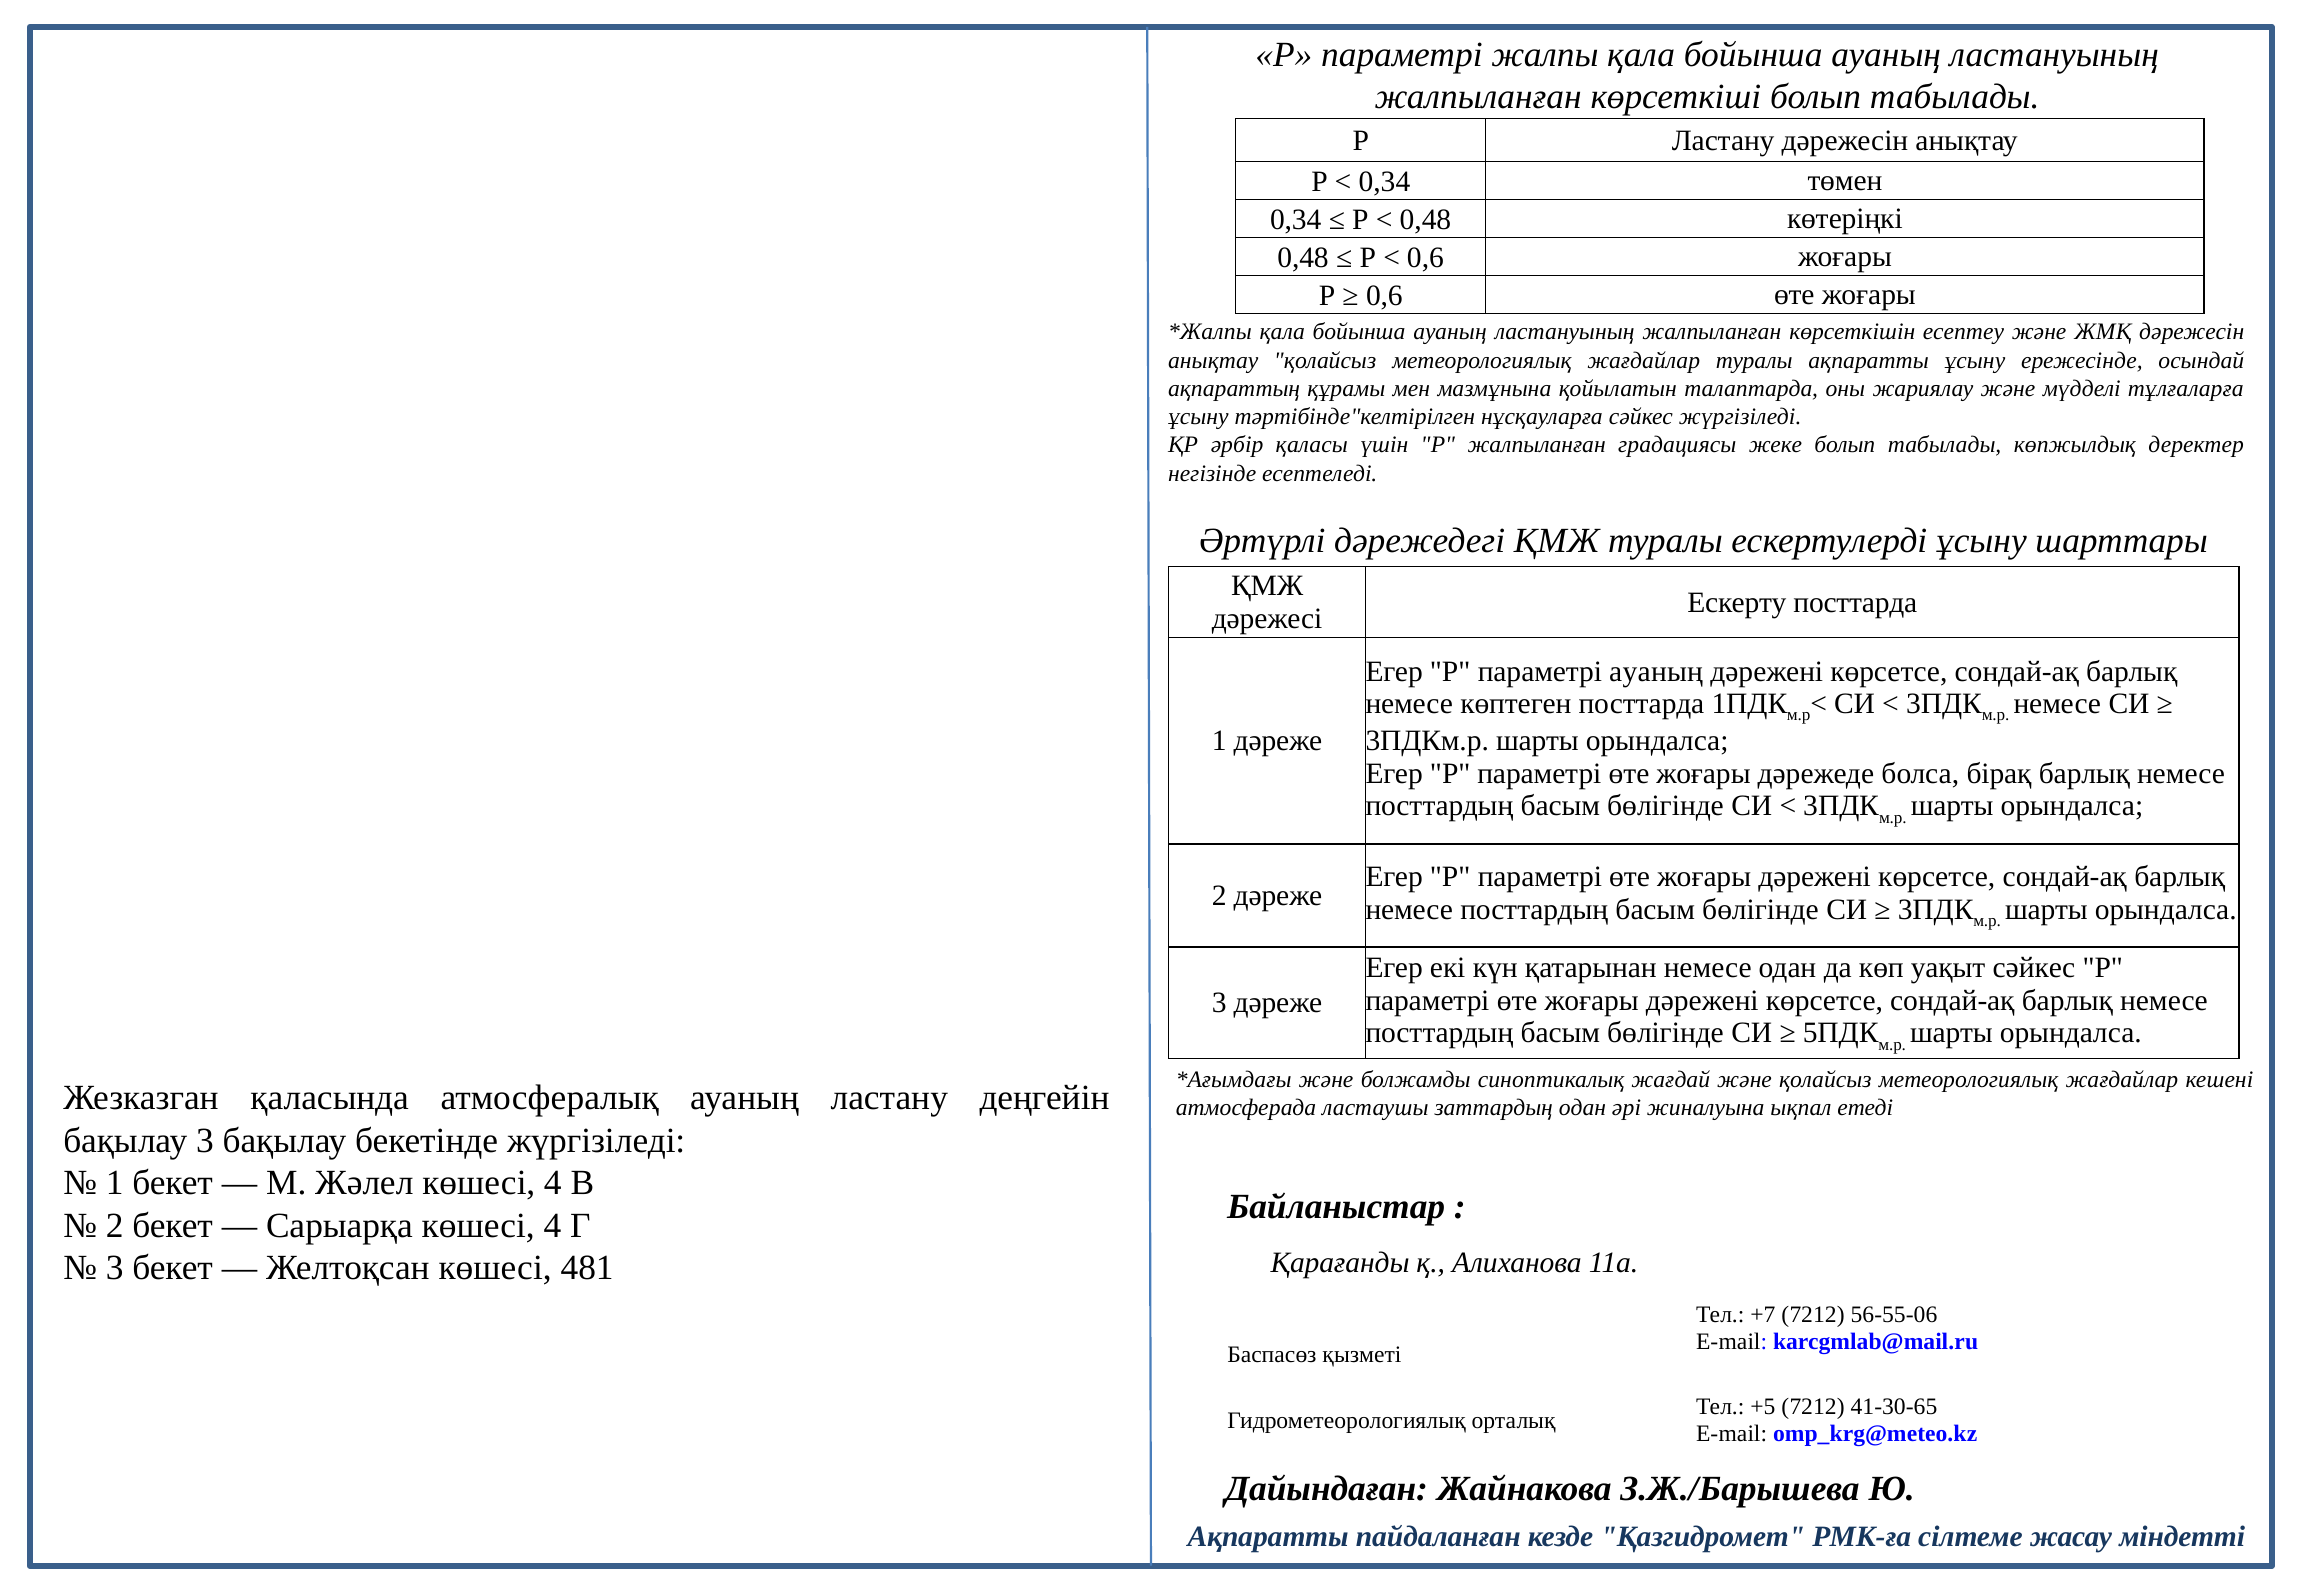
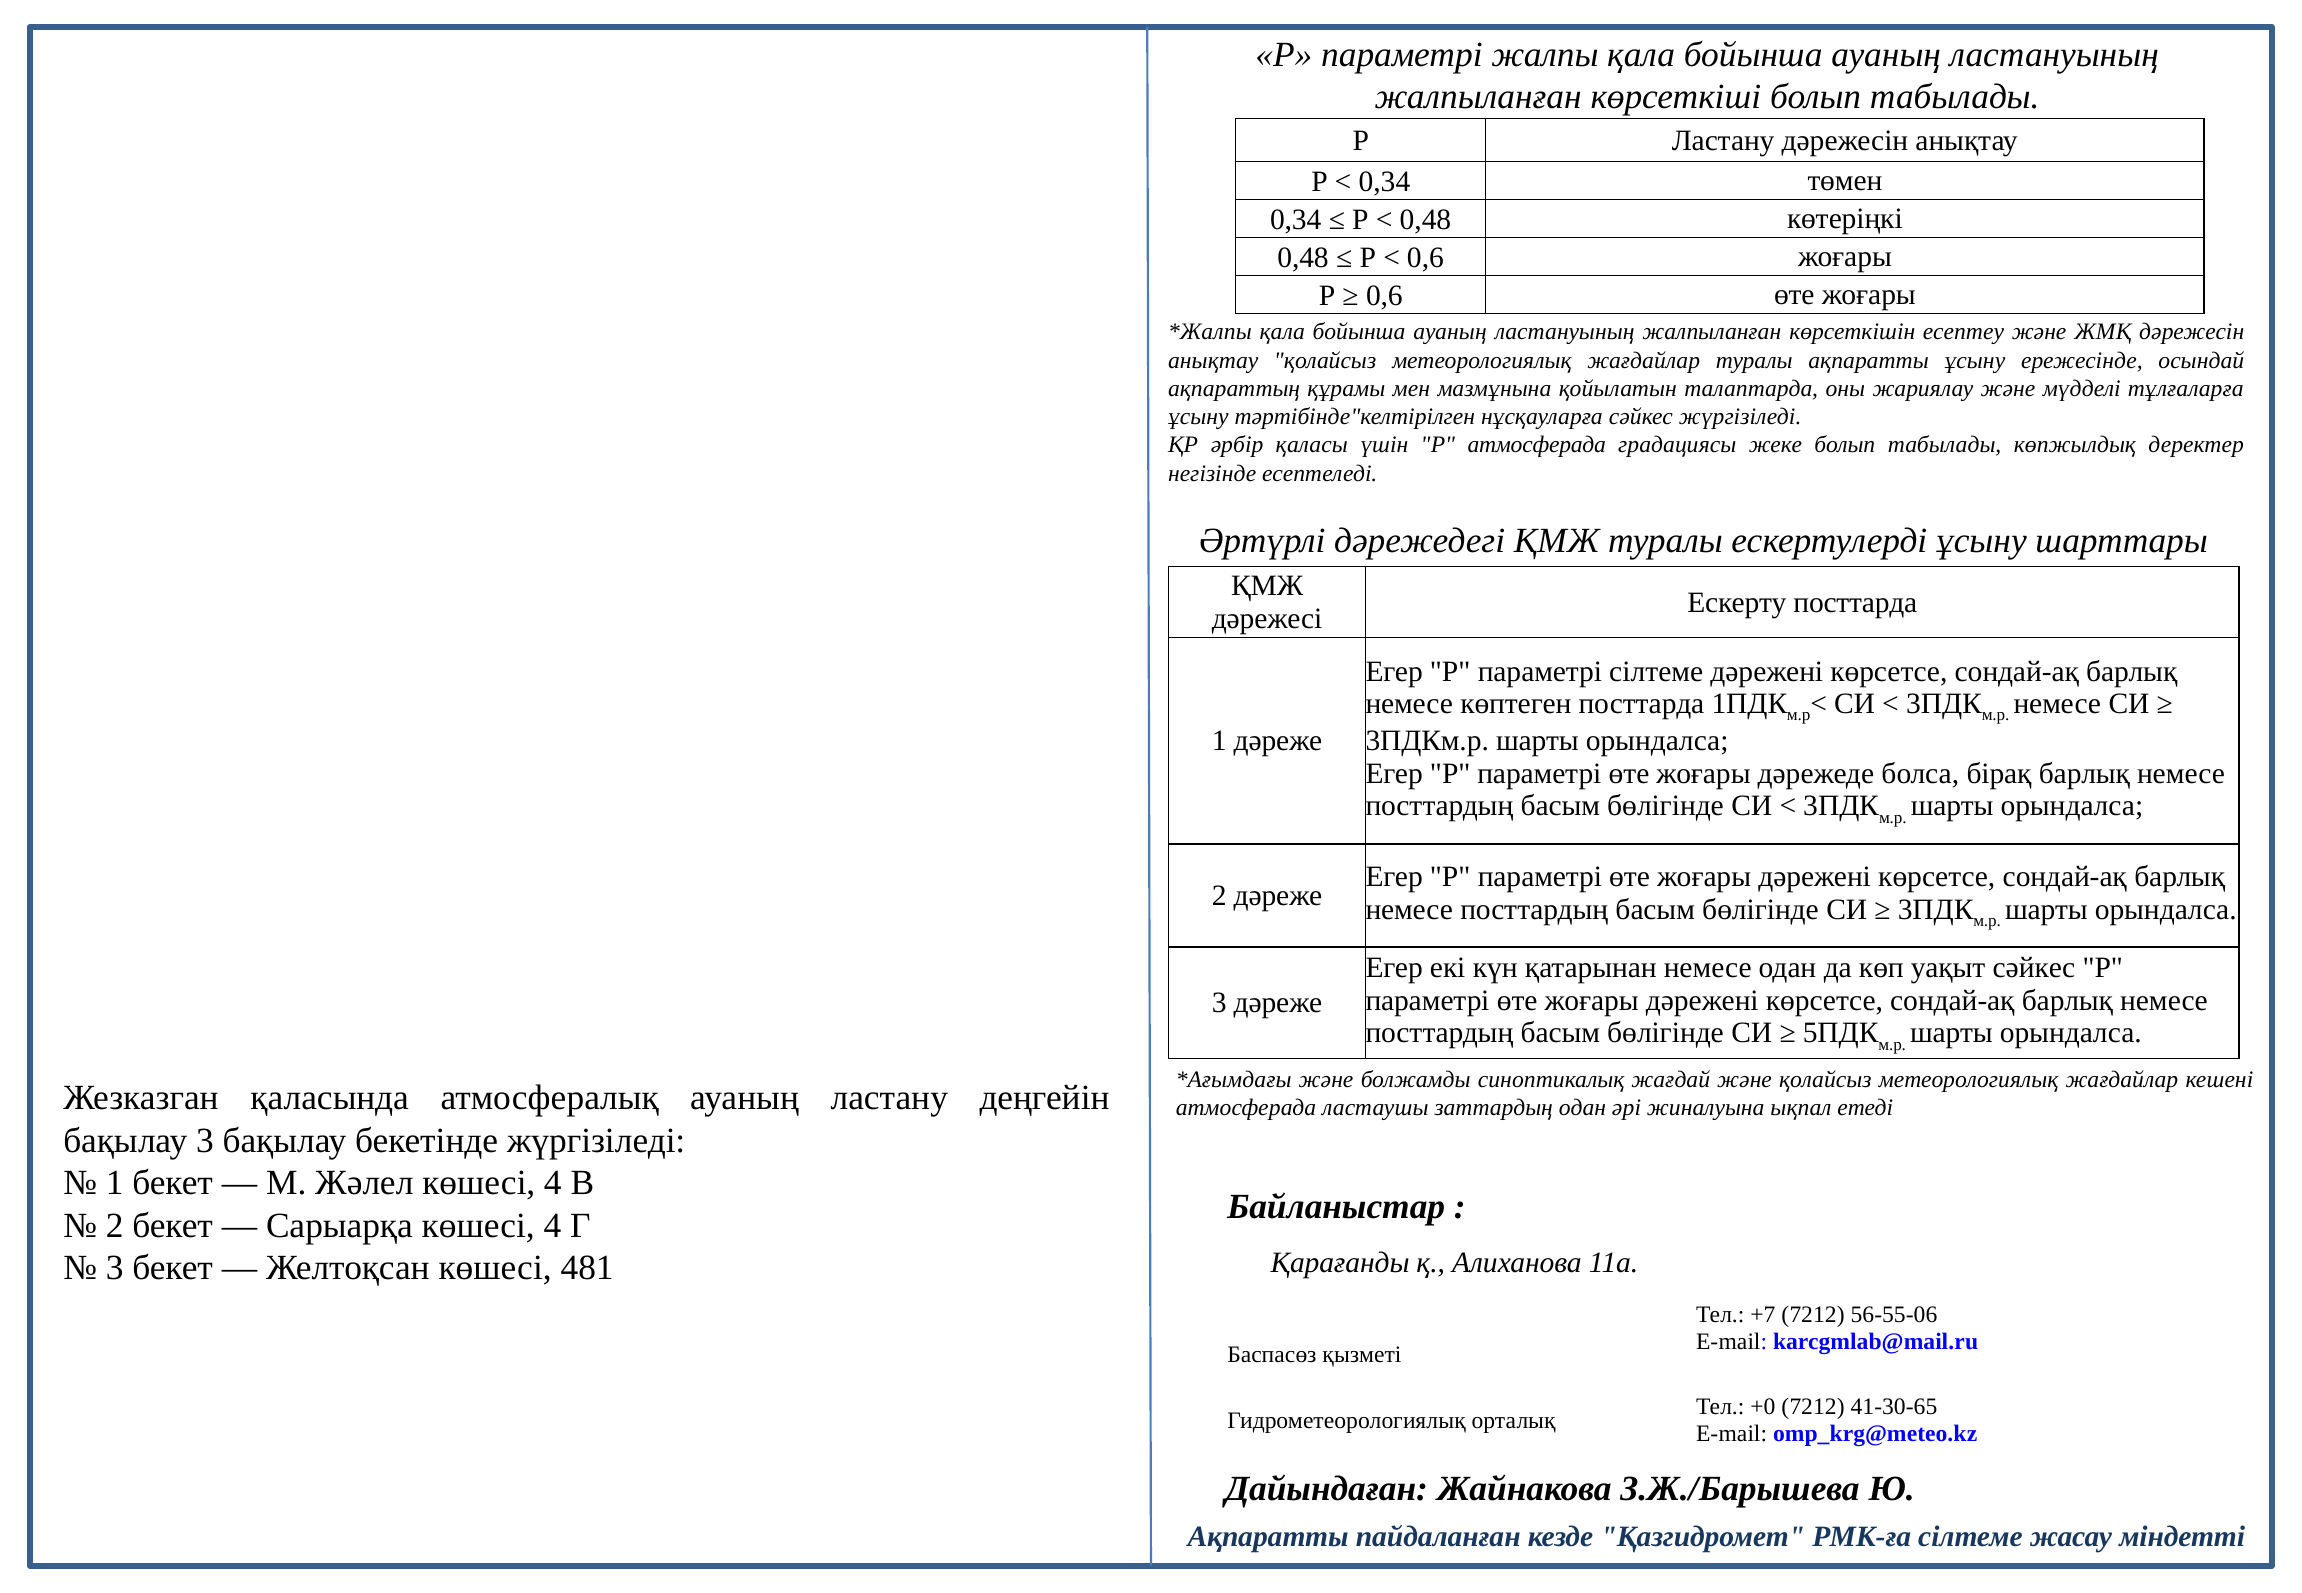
Р жалпыланған: жалпыланған -> атмосферада (1537, 445)
параметрі ауаның: ауаның -> сілтеме (1656, 672)
+5: +5 -> +0 (1763, 1408)
